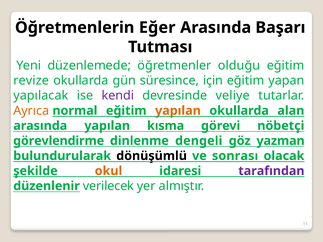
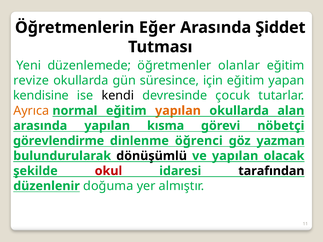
Başarı: Başarı -> Şiddet (280, 28)
olduğu: olduğu -> olanlar (239, 66)
yapılacak: yapılacak -> kendisine (41, 96)
kendi colour: purple -> black (118, 96)
veliye: veliye -> çocuk (233, 96)
dengeli: dengeli -> öğrenci (199, 141)
ve sonrası: sonrası -> yapılan (235, 156)
okul colour: orange -> red (108, 171)
tarafından colour: purple -> black (271, 171)
verilecek: verilecek -> doğuma (108, 186)
